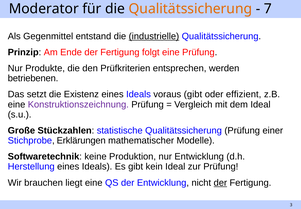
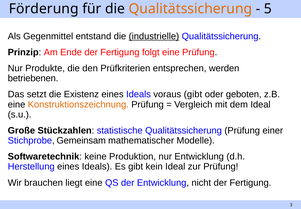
Moderator: Moderator -> Förderung (44, 9)
7: 7 -> 5 (268, 9)
effizient: effizient -> geboten (244, 94)
Konstruktionszeichnung colour: purple -> orange (78, 104)
Erklärungen: Erklärungen -> Gemeinsam (81, 140)
der underline: present -> none (220, 182)
